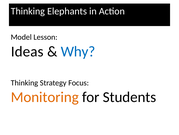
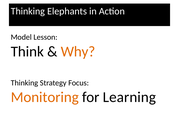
Ideas: Ideas -> Think (27, 51)
Why colour: blue -> orange (78, 51)
Students: Students -> Learning (129, 97)
